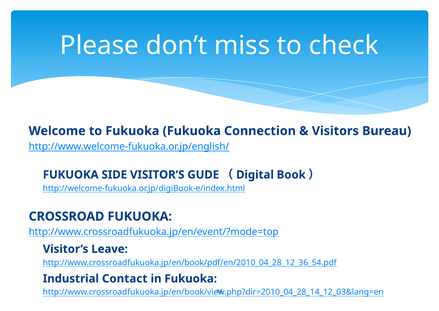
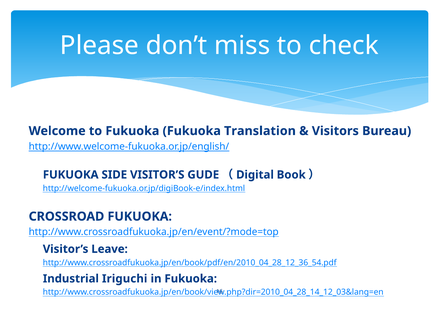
Connection: Connection -> Translation (260, 131)
Contact: Contact -> Iriguchi (125, 278)
